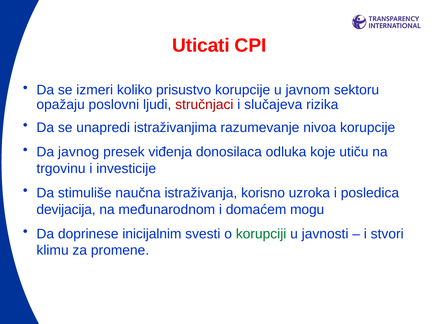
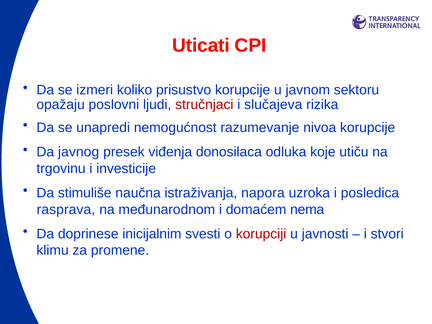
istraživanjima: istraživanjima -> nemogućnost (175, 127)
korisno: korisno -> napora (263, 193)
devijacija: devijacija -> rasprava (66, 209)
mogu: mogu -> nema (307, 209)
korupciji colour: green -> red (261, 234)
